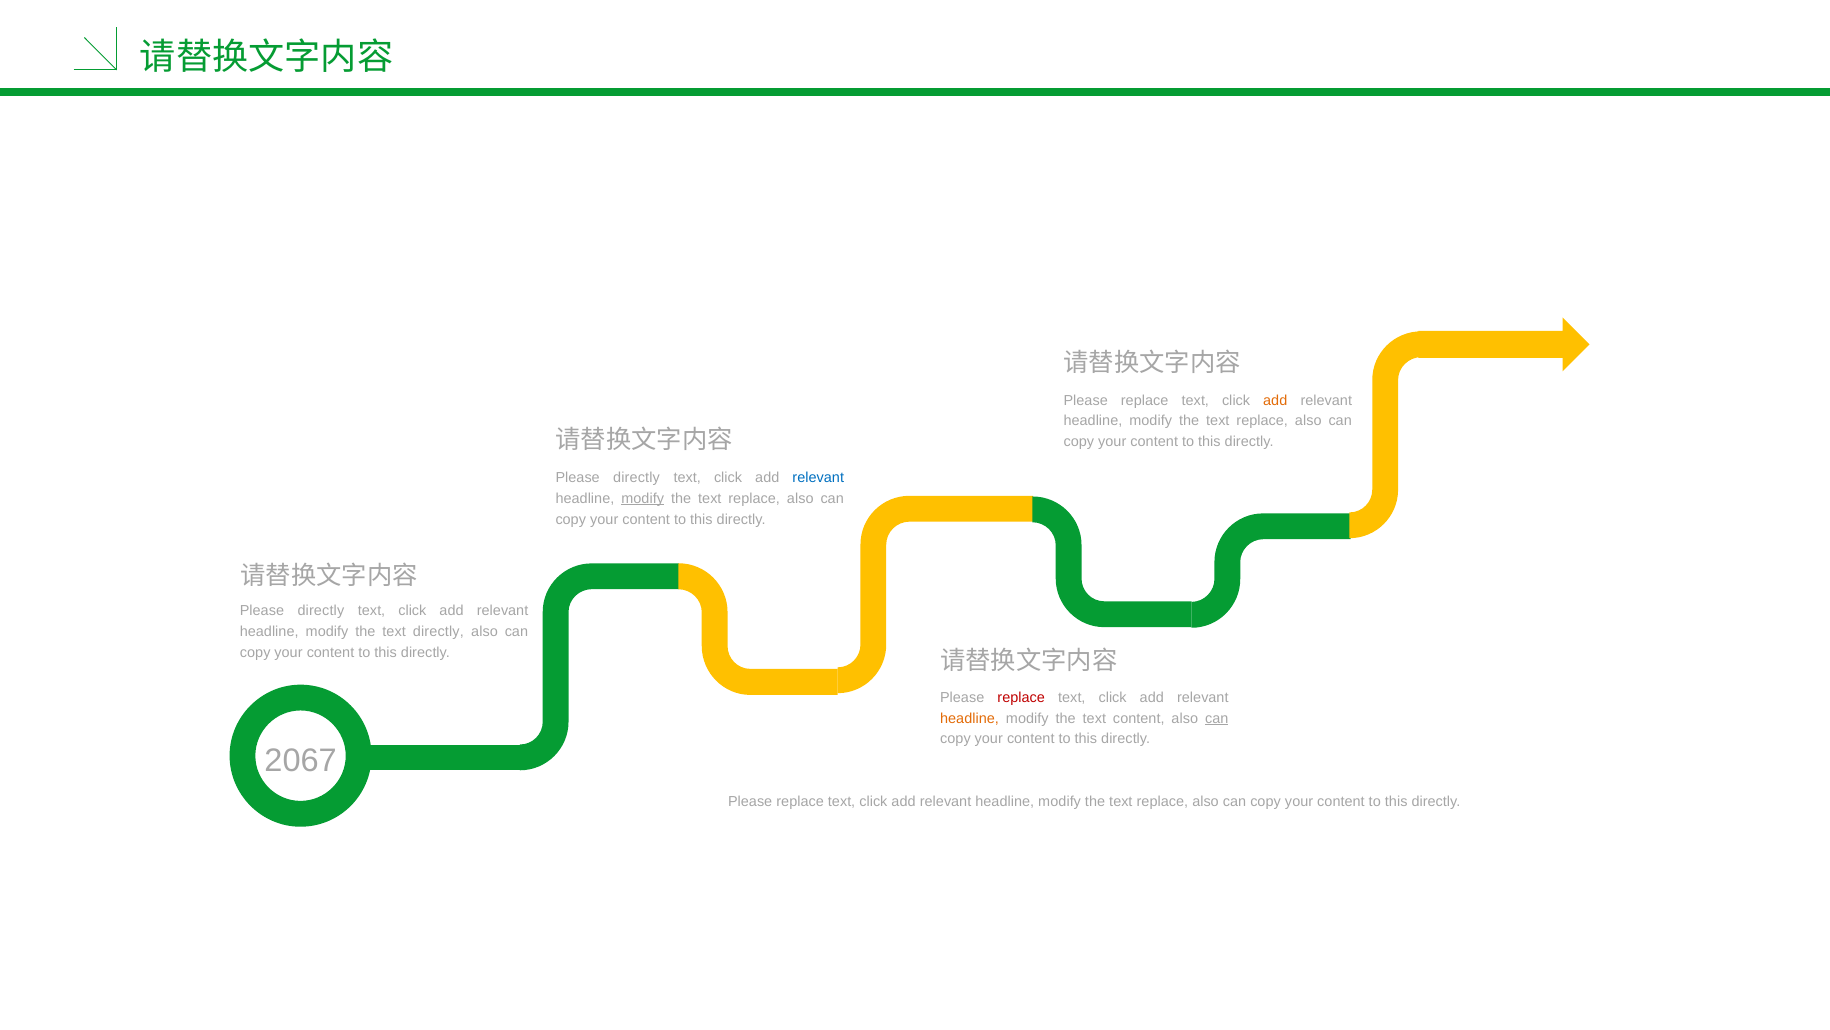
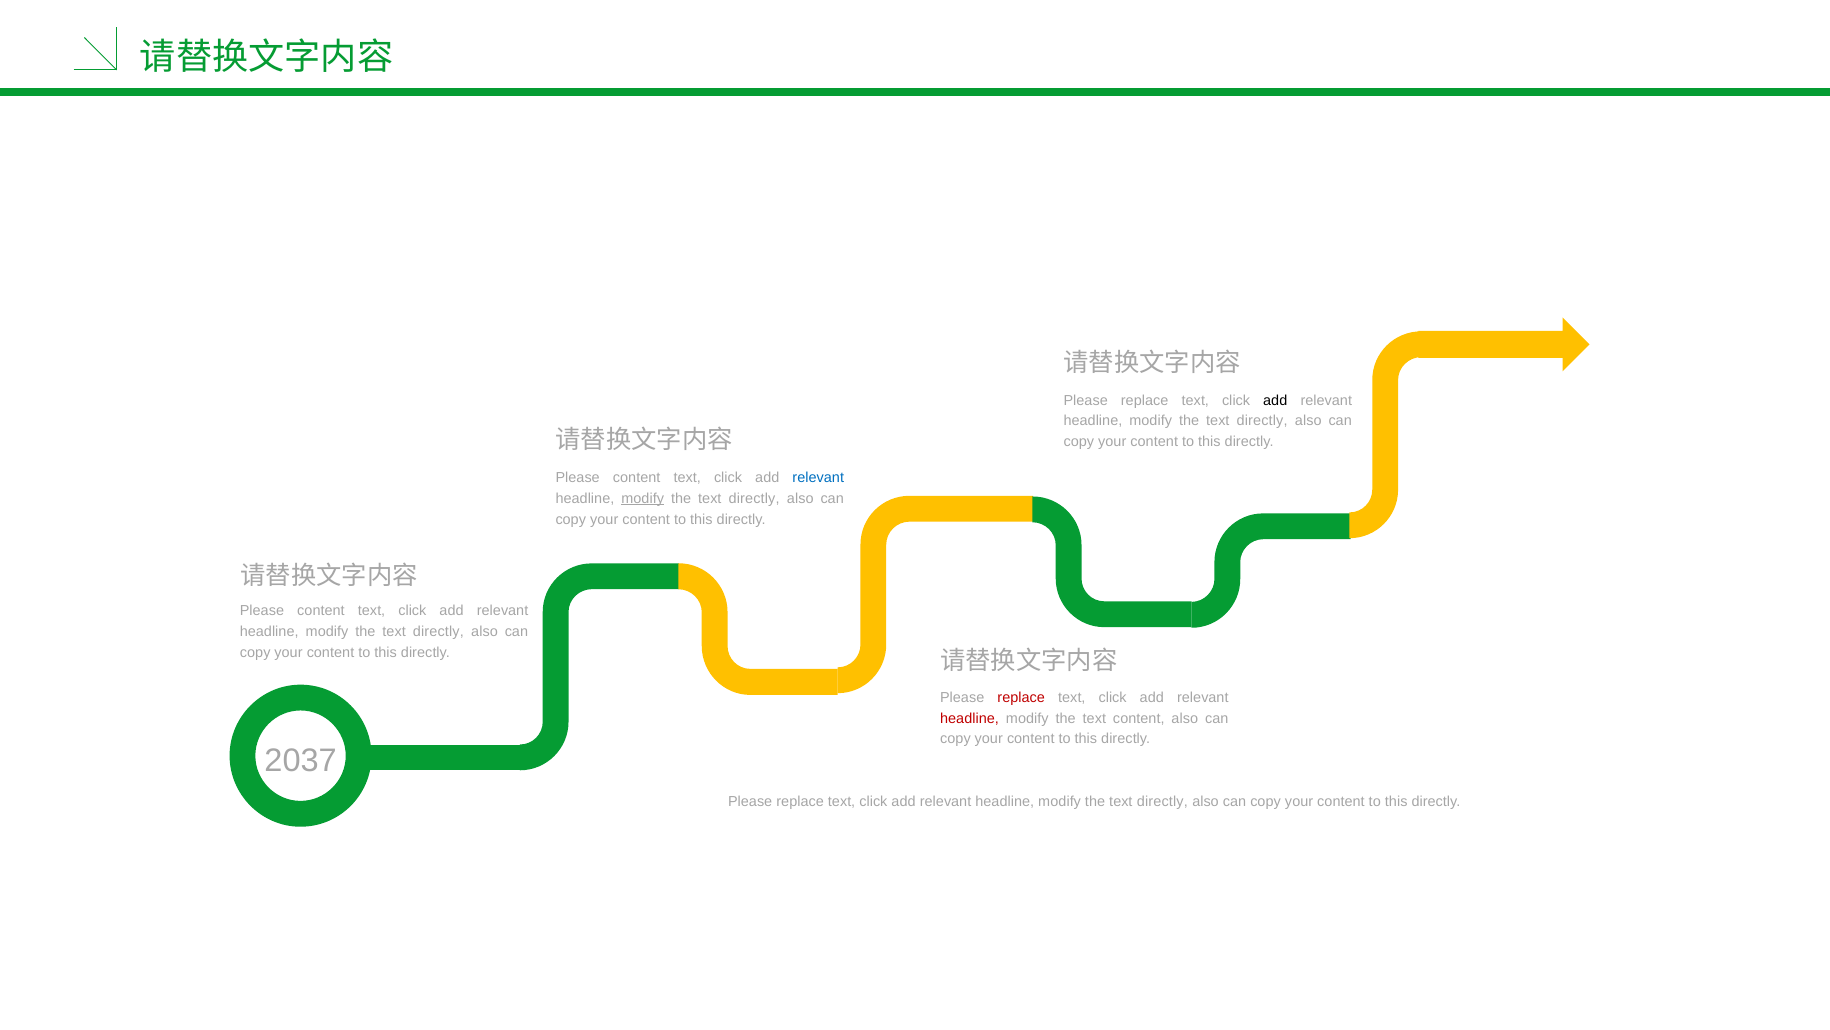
add colour: orange -> black (1275, 400)
replace: replace -> directly (1262, 421)
directly: directly -> content (637, 478)
replace: replace -> directly (754, 498)
directly: directly -> content (321, 610)
headline colour: orange -> red (970, 718)
can underline: present -> none (1217, 718)
2067: 2067 -> 2037 (301, 760)
replace: replace -> directly (1162, 801)
